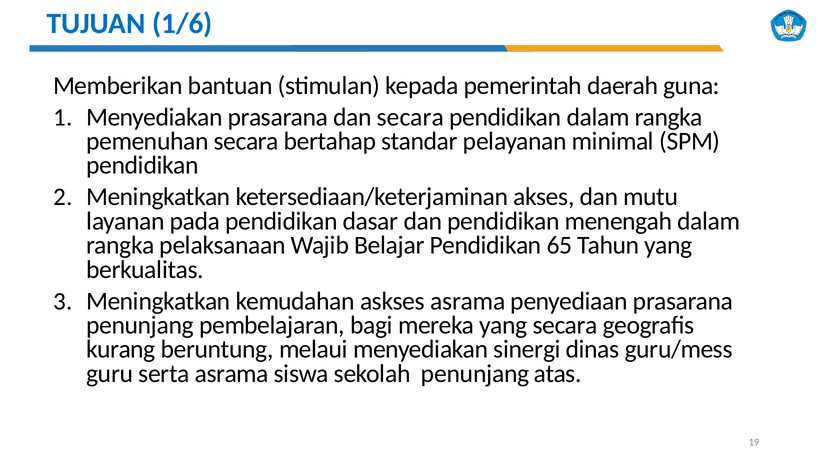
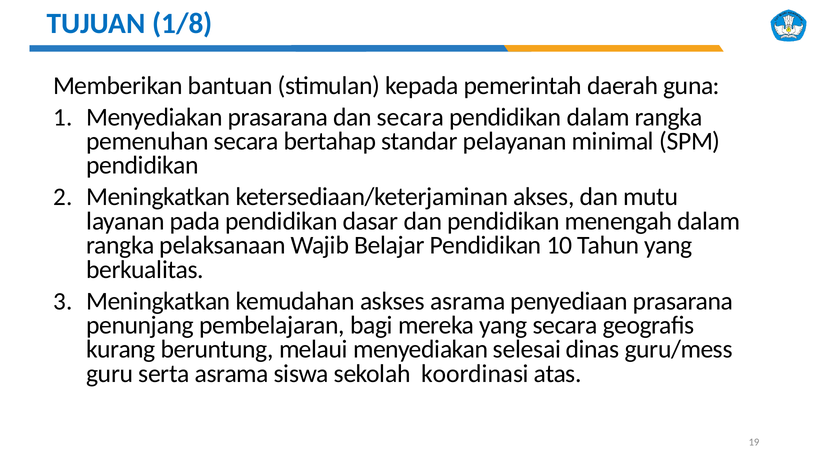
1/6: 1/6 -> 1/8 (182, 23)
65: 65 -> 10 (559, 245)
sinergi: sinergi -> selesai (527, 349)
sekolah penunjang: penunjang -> koordinasi (475, 373)
